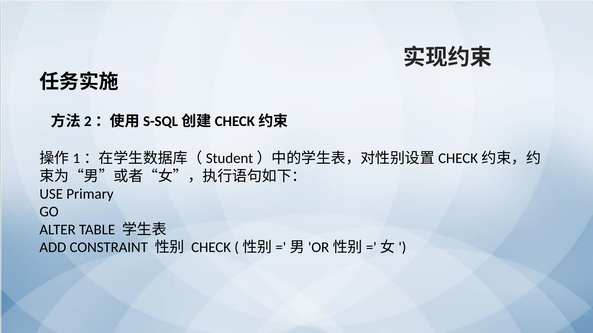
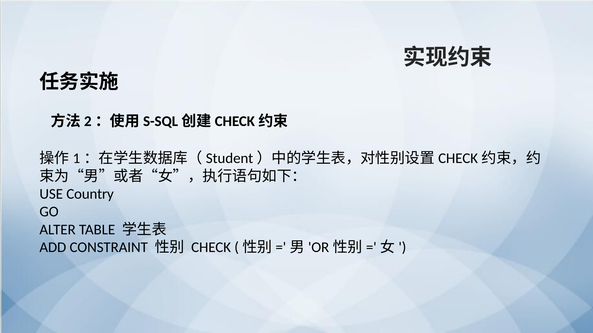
Primary: Primary -> Country (90, 194)
